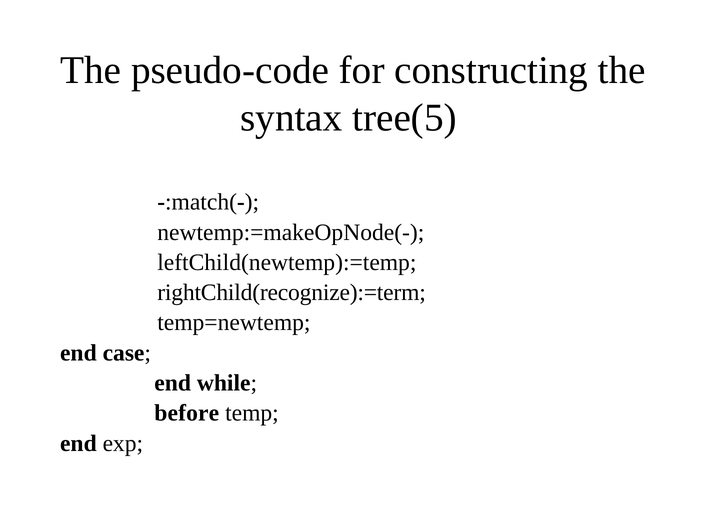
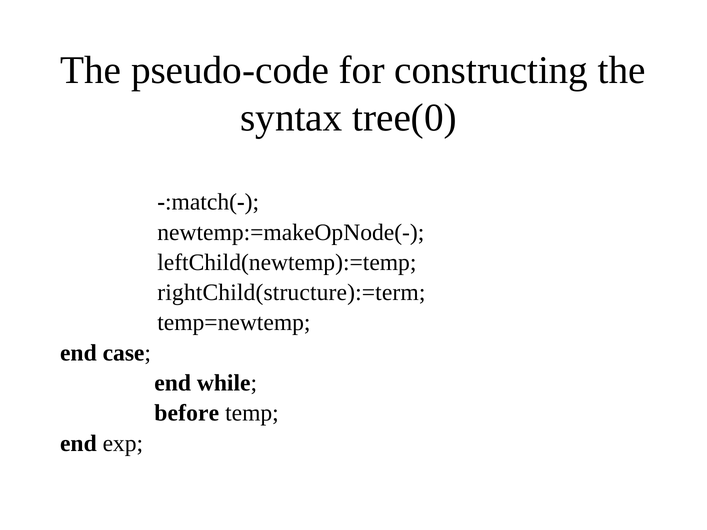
tree(5: tree(5 -> tree(0 (404, 118)
rightChild(recognize):=term: rightChild(recognize):=term -> rightChild(structure):=term (291, 293)
